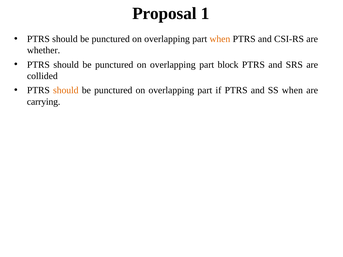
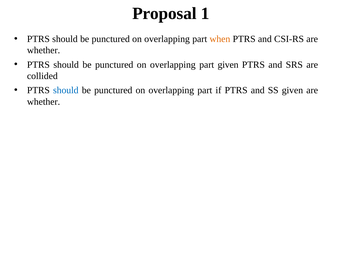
part block: block -> given (228, 65)
should colour: orange -> blue (66, 90)
SS when: when -> given (292, 90)
carrying: carrying -> whether (44, 102)
